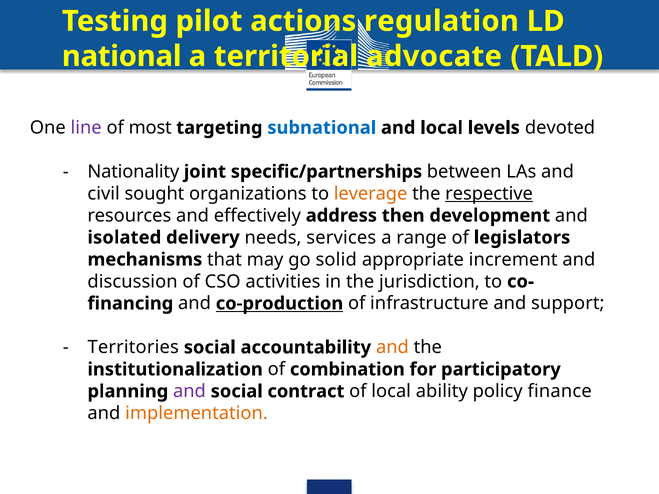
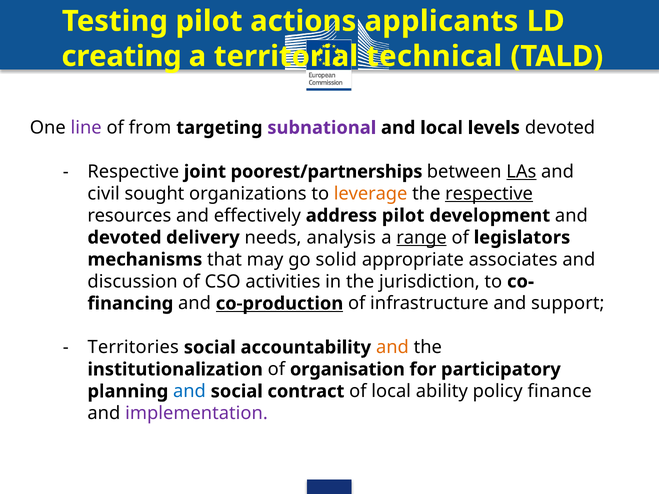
regulation: regulation -> applicants (441, 21)
national: national -> creating (122, 56)
advocate: advocate -> technical (434, 56)
most: most -> from (150, 128)
subnational colour: blue -> purple (322, 128)
Nationality: Nationality -> Respective (133, 172)
specific/partnerships: specific/partnerships -> poorest/partnerships (327, 172)
LAs underline: none -> present (521, 172)
address then: then -> pilot (403, 216)
isolated: isolated -> devoted (124, 238)
services: services -> analysis (341, 238)
range underline: none -> present (422, 238)
increment: increment -> associates (513, 260)
combination: combination -> organisation (347, 370)
and colour: purple -> blue (189, 392)
implementation colour: orange -> purple (196, 413)
